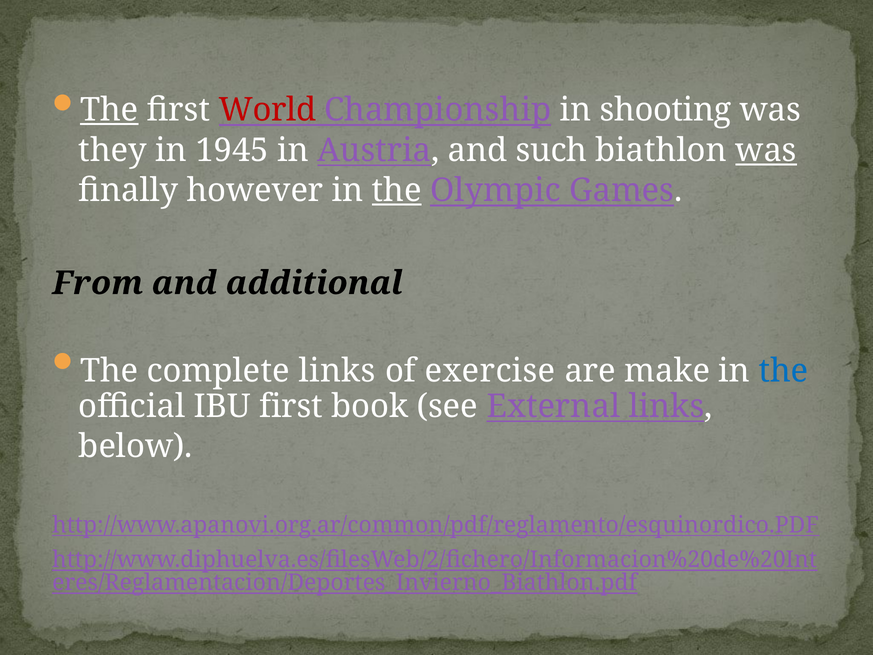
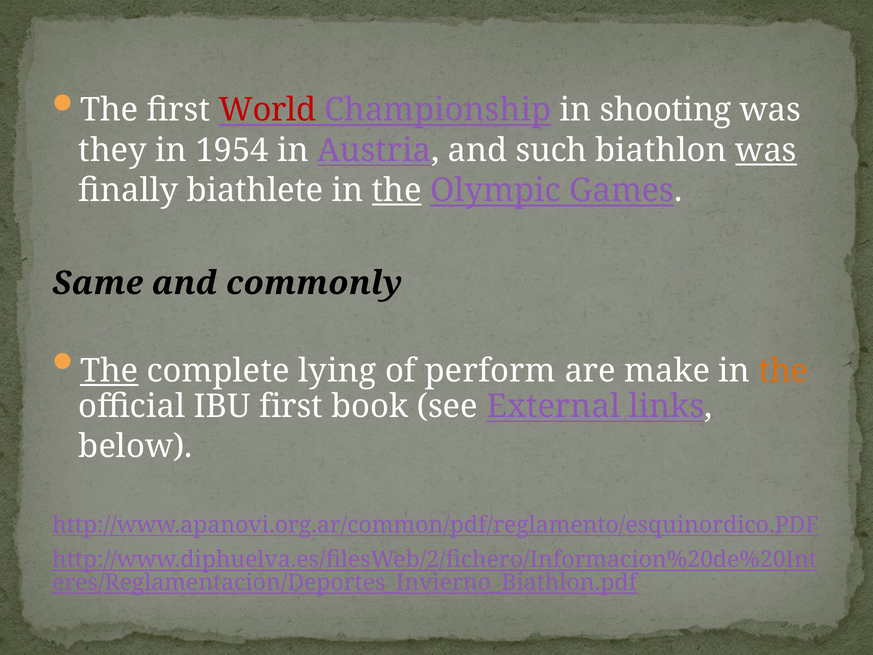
The underline: present -> none (109, 110)
1945: 1945 -> 1954 (232, 150)
however: however -> biathlete (255, 190)
From: From -> Same (98, 283)
additional: additional -> commonly (314, 283)
The underline: none -> present (109, 371)
complete links: links -> lying (337, 371)
exercise: exercise -> perform (490, 371)
the colour: blue -> orange (784, 371)
